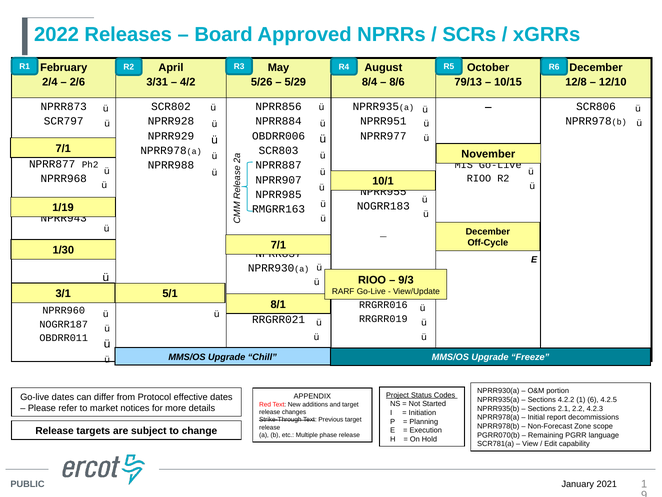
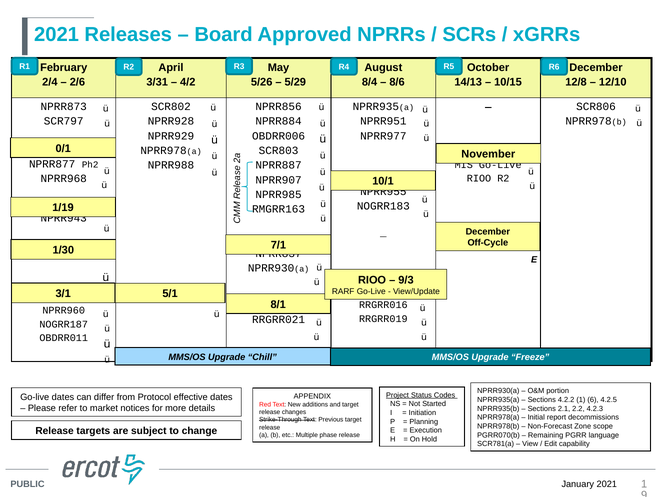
2022: 2022 -> 2021 (57, 34)
79/13: 79/13 -> 14/13 (468, 82)
7/1: 7/1 -> 0/1 (63, 148)
